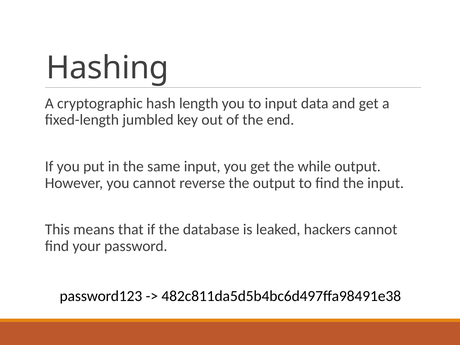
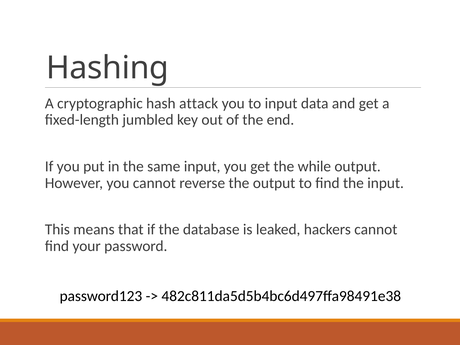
length: length -> attack (199, 103)
